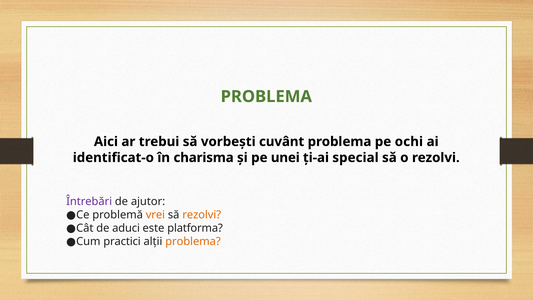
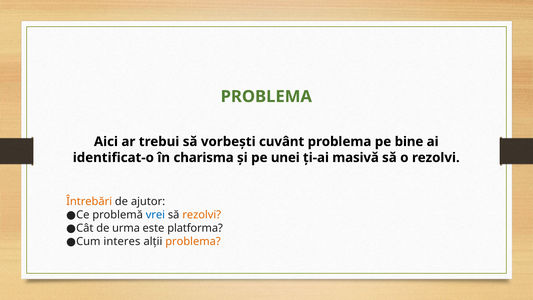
ochi: ochi -> bine (409, 142)
special: special -> masivă (356, 158)
Întrebări colour: purple -> orange (89, 201)
vrei colour: orange -> blue (155, 215)
aduci: aduci -> urma (126, 228)
practici: practici -> interes (122, 241)
